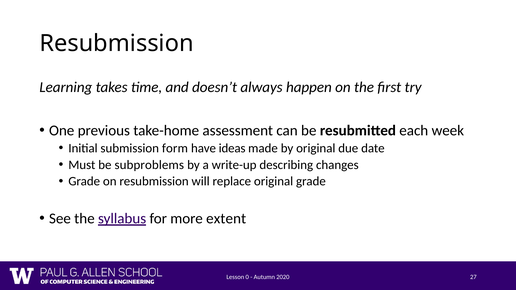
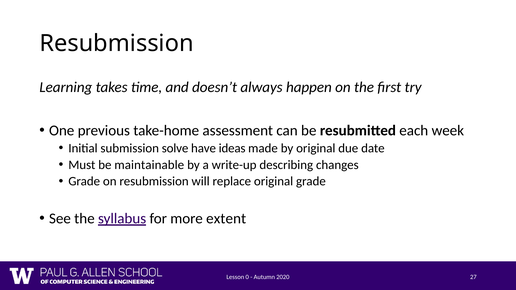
form: form -> solve (175, 148)
subproblems: subproblems -> maintainable (149, 165)
